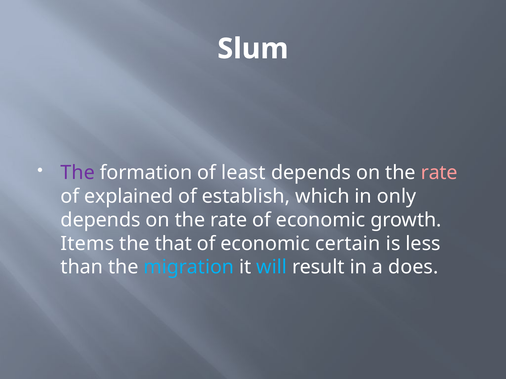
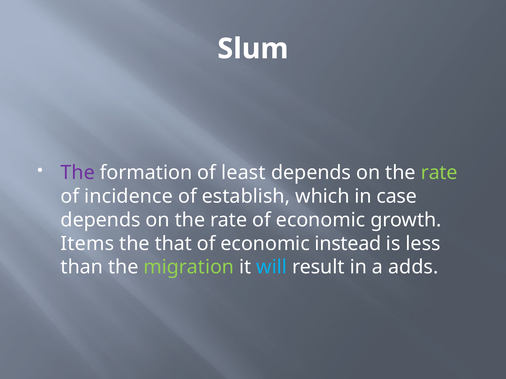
rate colour: pink -> light green (439, 173)
explained: explained -> incidence (129, 197)
only: only -> case (397, 197)
certain: certain -> instead (348, 244)
migration colour: light blue -> light green (189, 267)
does: does -> adds (413, 267)
